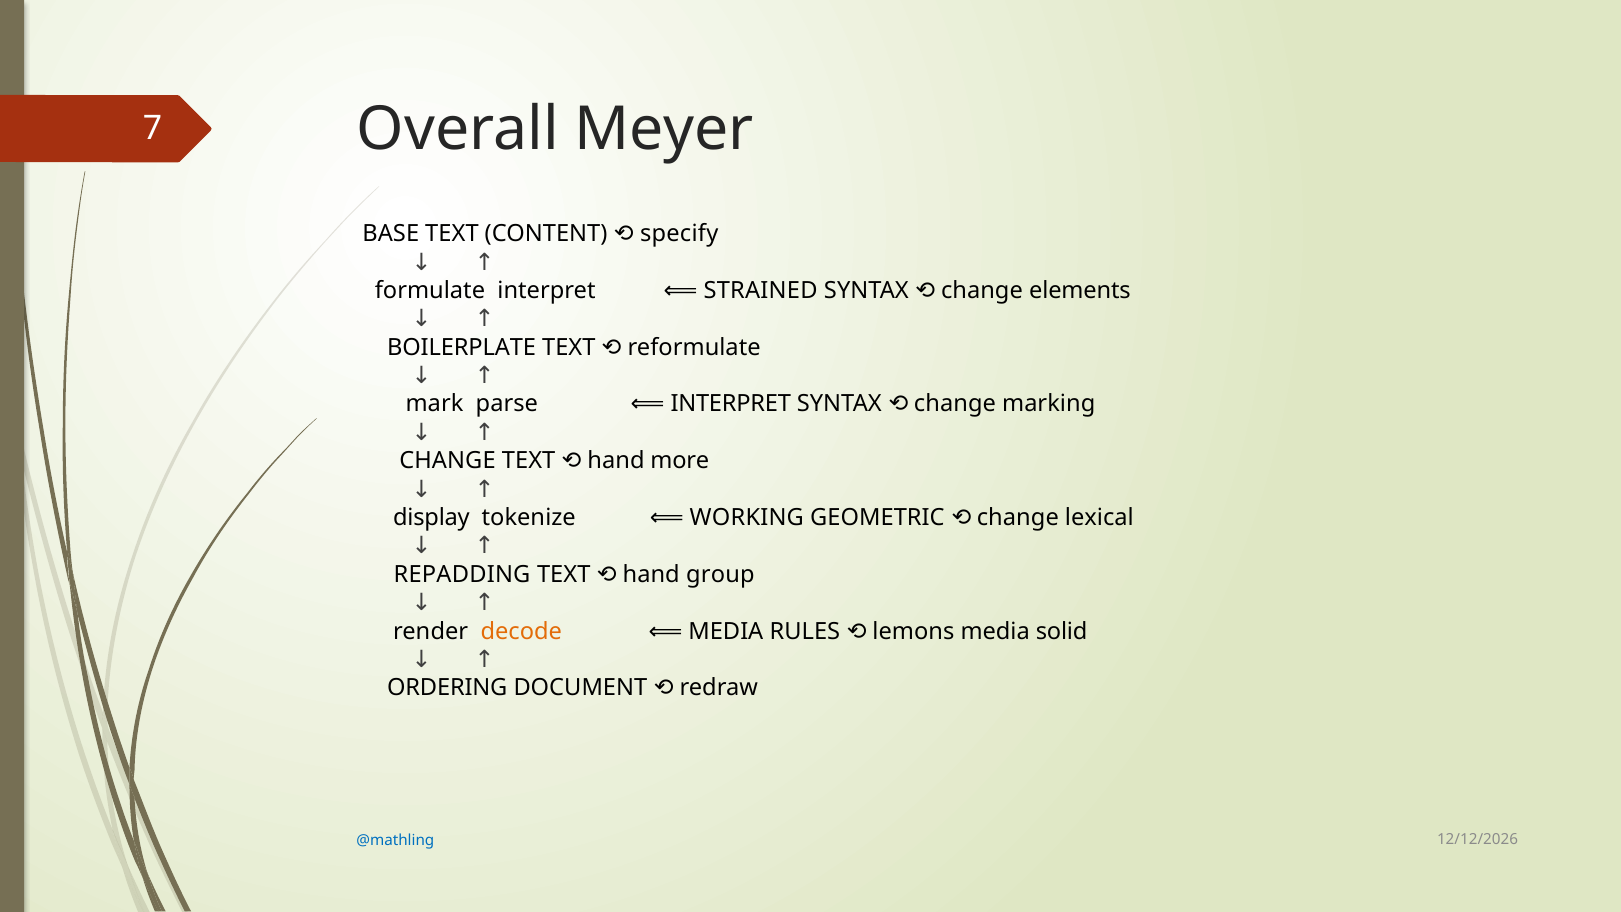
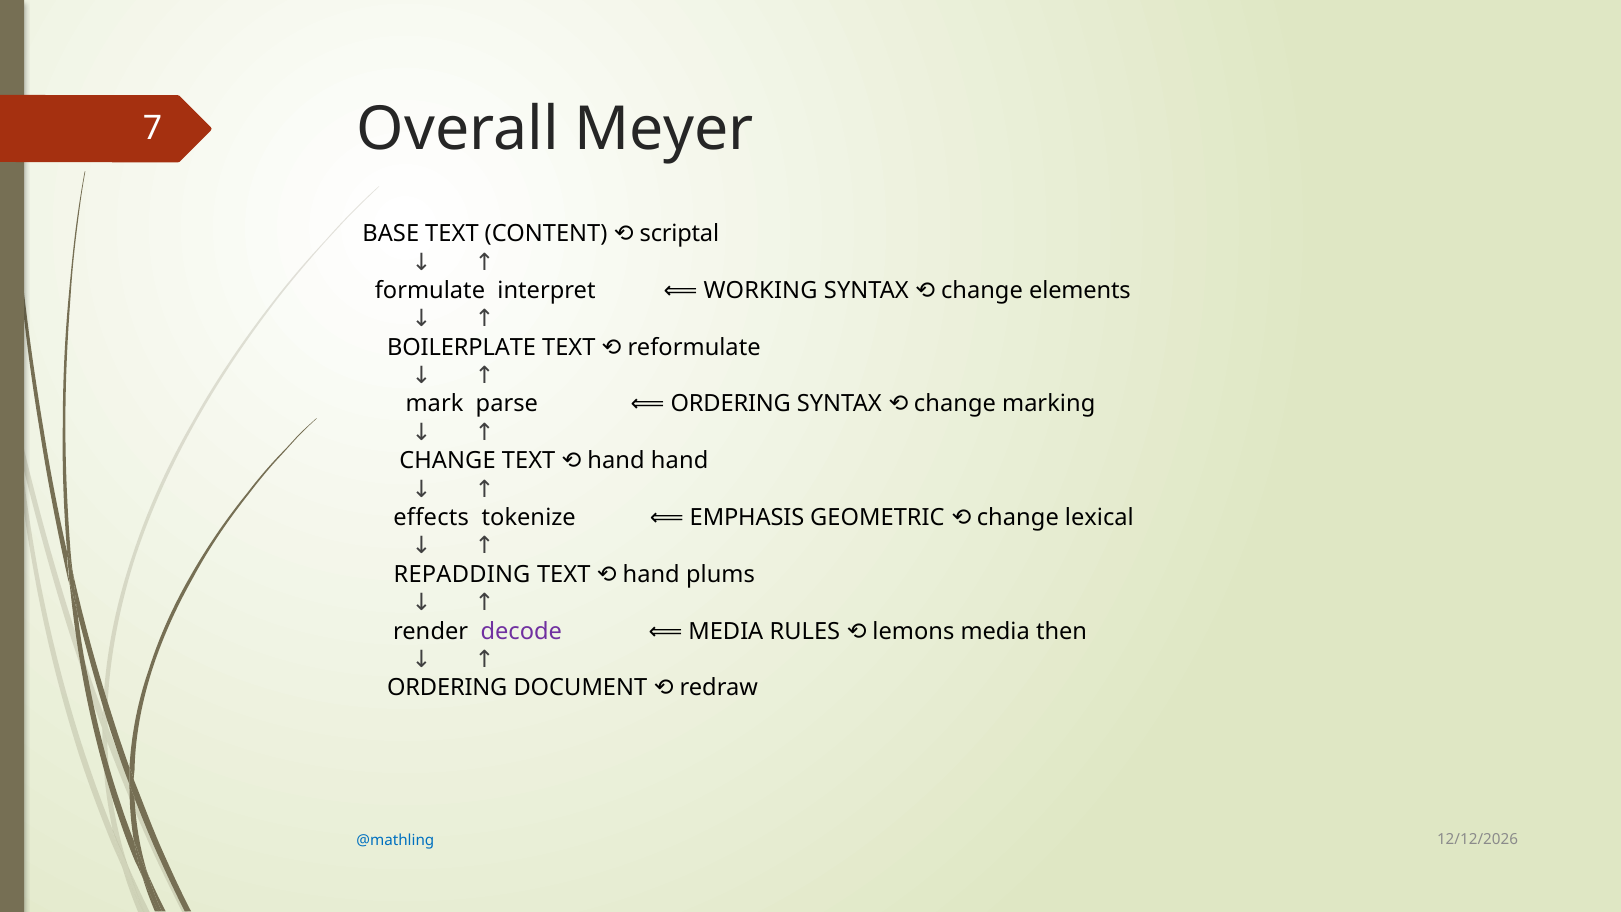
specify: specify -> scriptal (679, 234)
STRAINED: STRAINED -> WORKING (761, 291)
parse INTERPRET: INTERPRET -> ORDERING (731, 404)
hand more: more -> hand (680, 461)
display: display -> effects (431, 518)
WORKING: WORKING -> EMPHASIS (747, 518)
group: group -> plums (720, 574)
decode colour: orange -> purple (521, 631)
solid: solid -> then (1062, 631)
